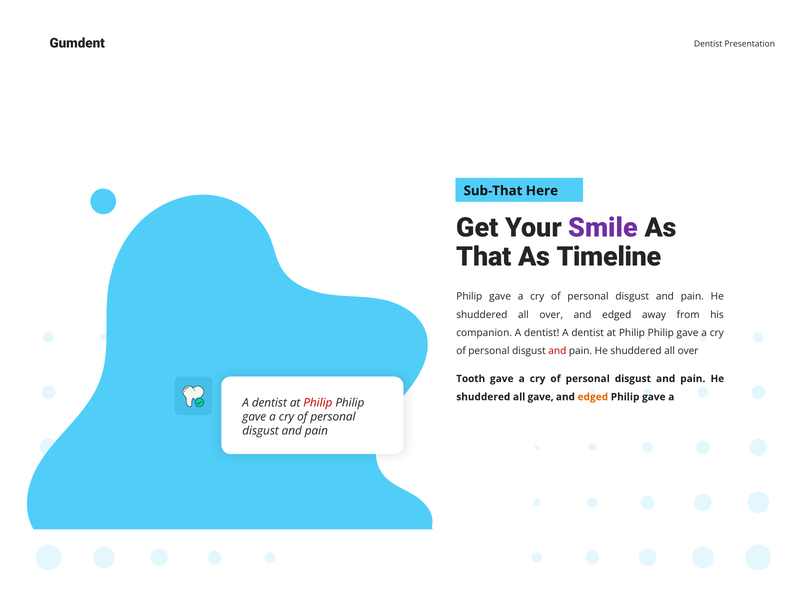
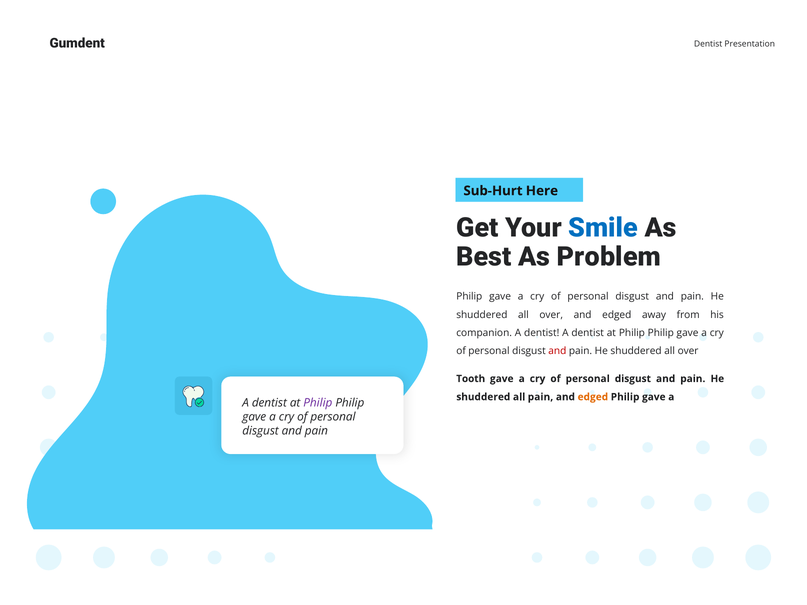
Sub-That: Sub-That -> Sub-Hurt (493, 191)
Smile colour: purple -> blue (603, 228)
That: That -> Best (484, 257)
Timeline: Timeline -> Problem (609, 257)
all gave: gave -> pain (540, 397)
Philip colour: red -> purple (318, 403)
